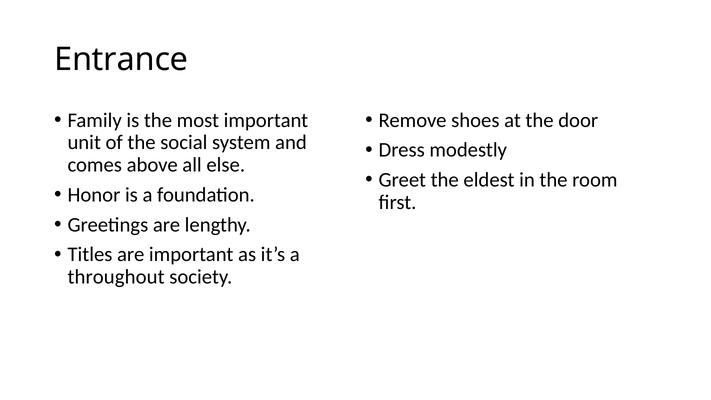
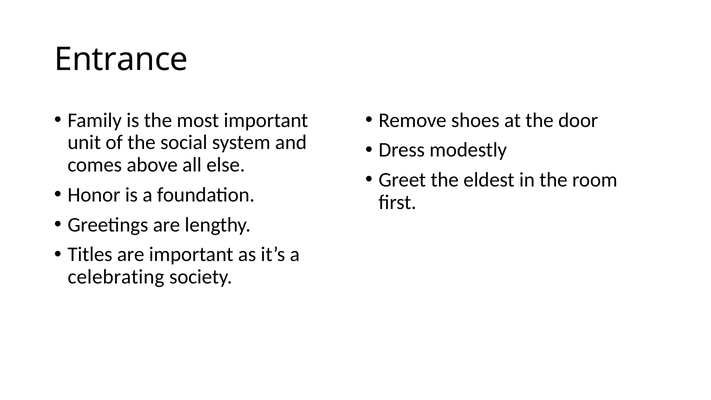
throughout: throughout -> celebrating (116, 277)
